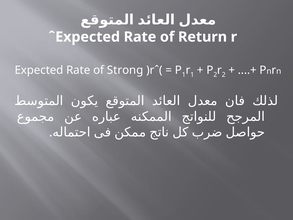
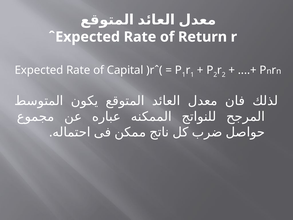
Strong: Strong -> Capital (125, 70)
